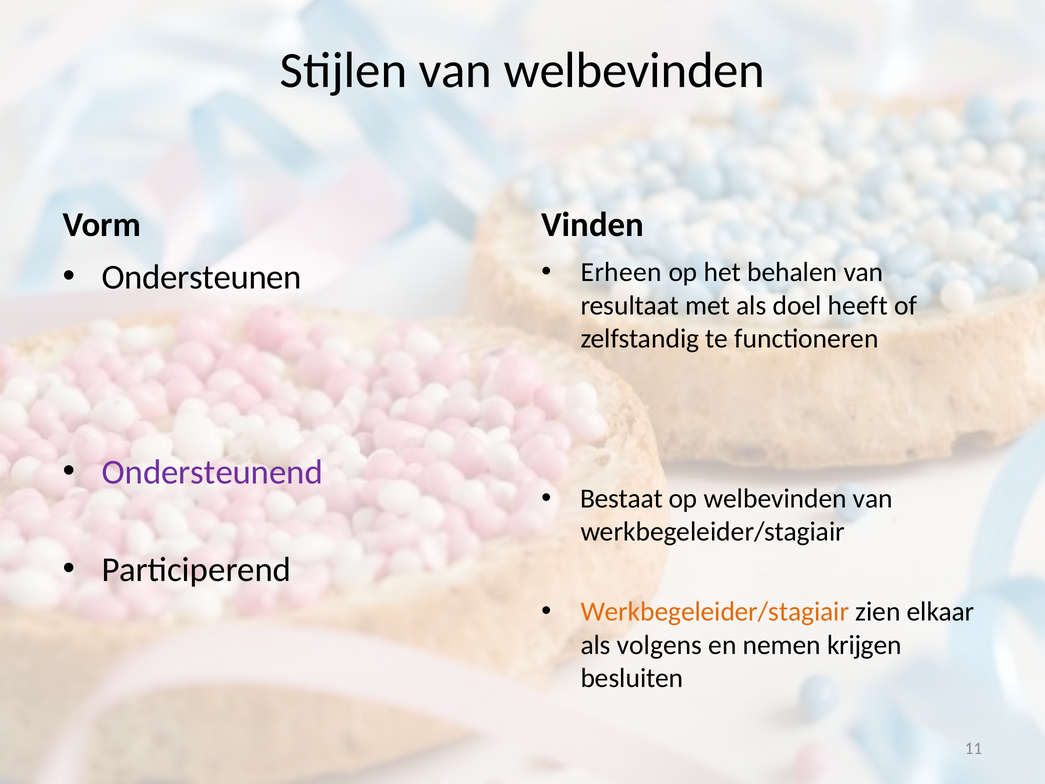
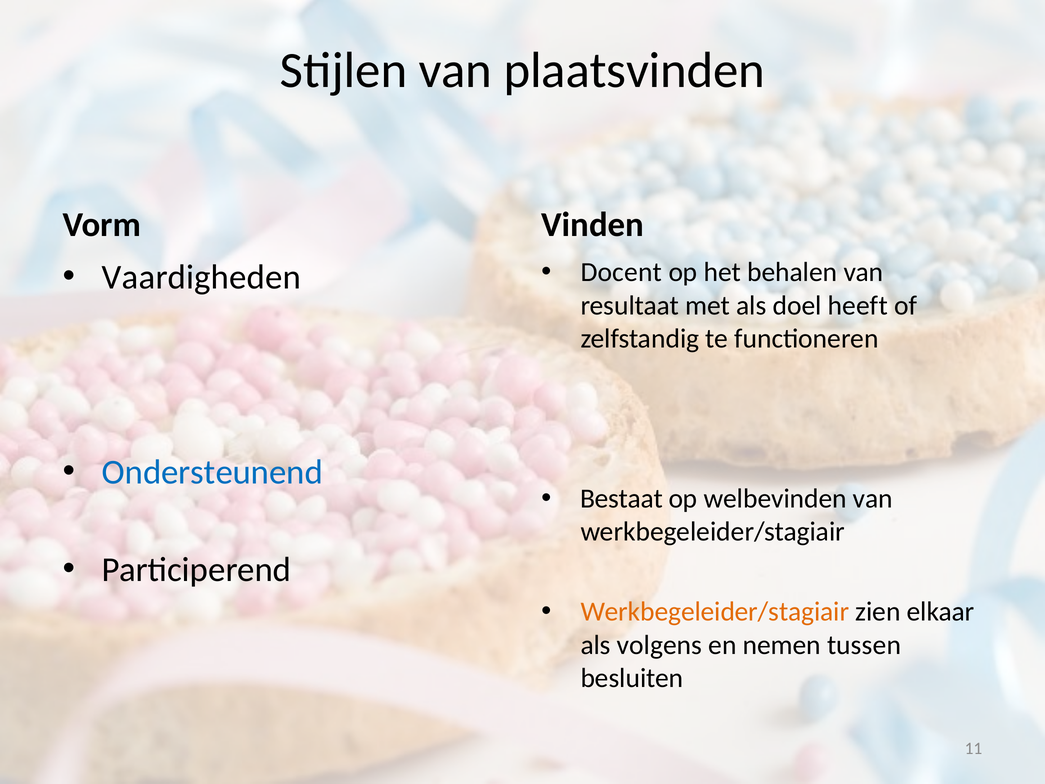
van welbevinden: welbevinden -> plaatsvinden (634, 71)
Erheen: Erheen -> Docent (621, 272)
Ondersteunen: Ondersteunen -> Vaardigheden (201, 277)
Ondersteunend colour: purple -> blue (212, 472)
krijgen: krijgen -> tussen (864, 645)
